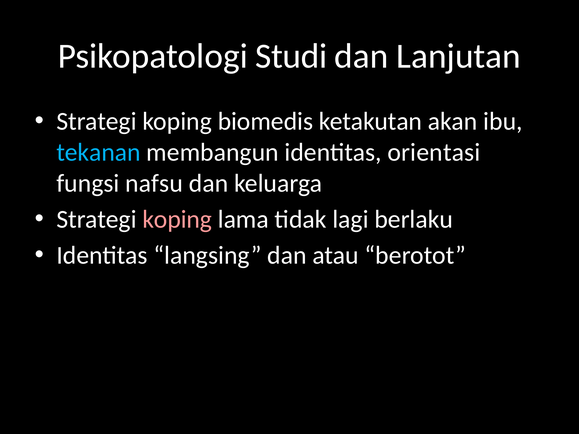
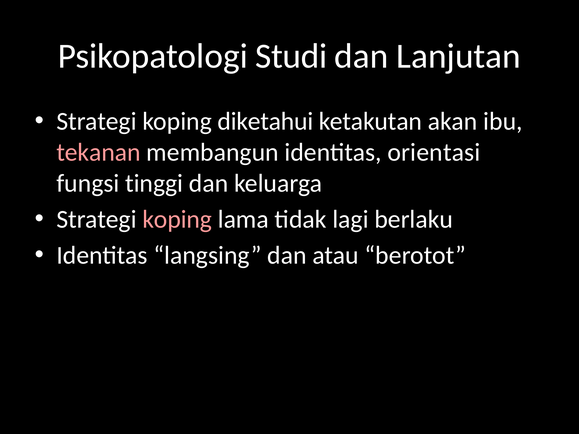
biomedis: biomedis -> diketahui (265, 121)
tekanan colour: light blue -> pink (99, 152)
nafsu: nafsu -> tinggi (154, 183)
